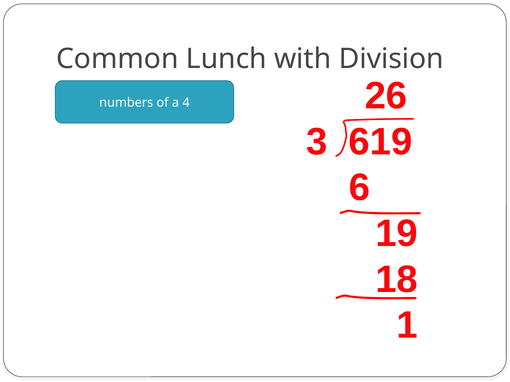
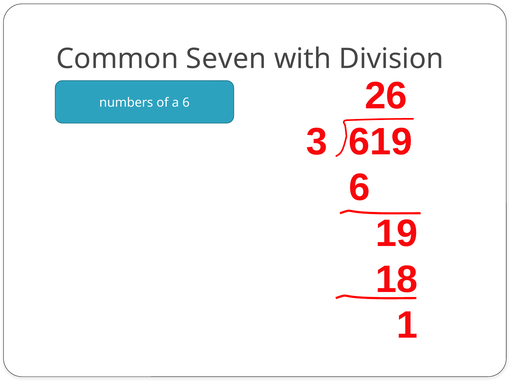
Lunch: Lunch -> Seven (226, 59)
a 4: 4 -> 6 (186, 103)
